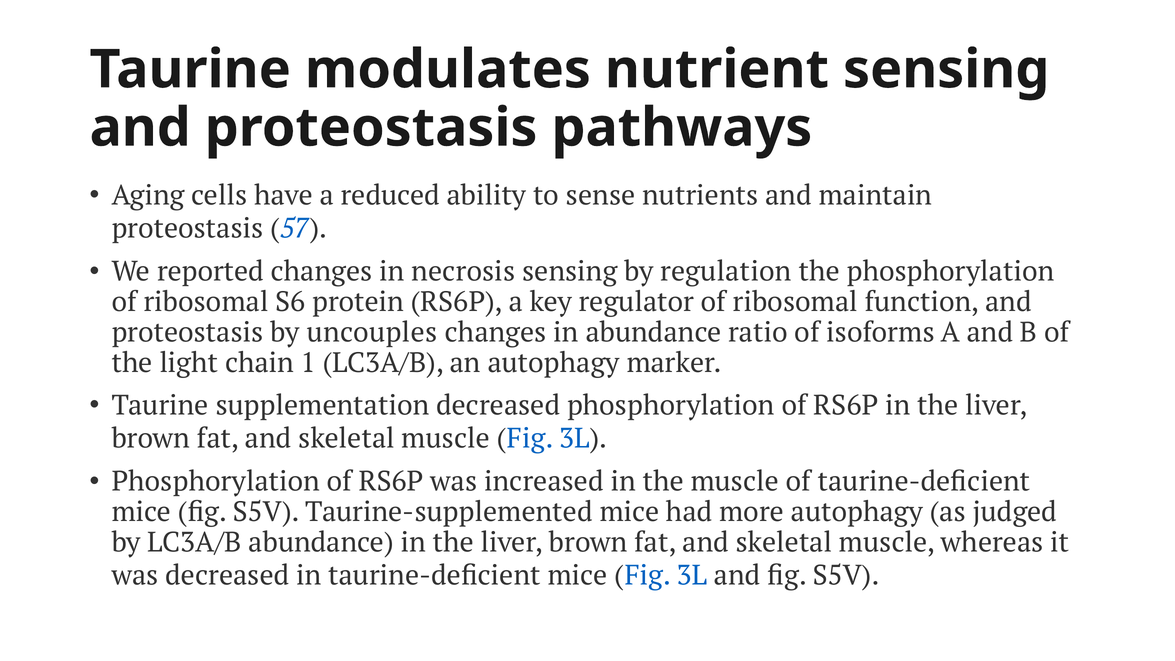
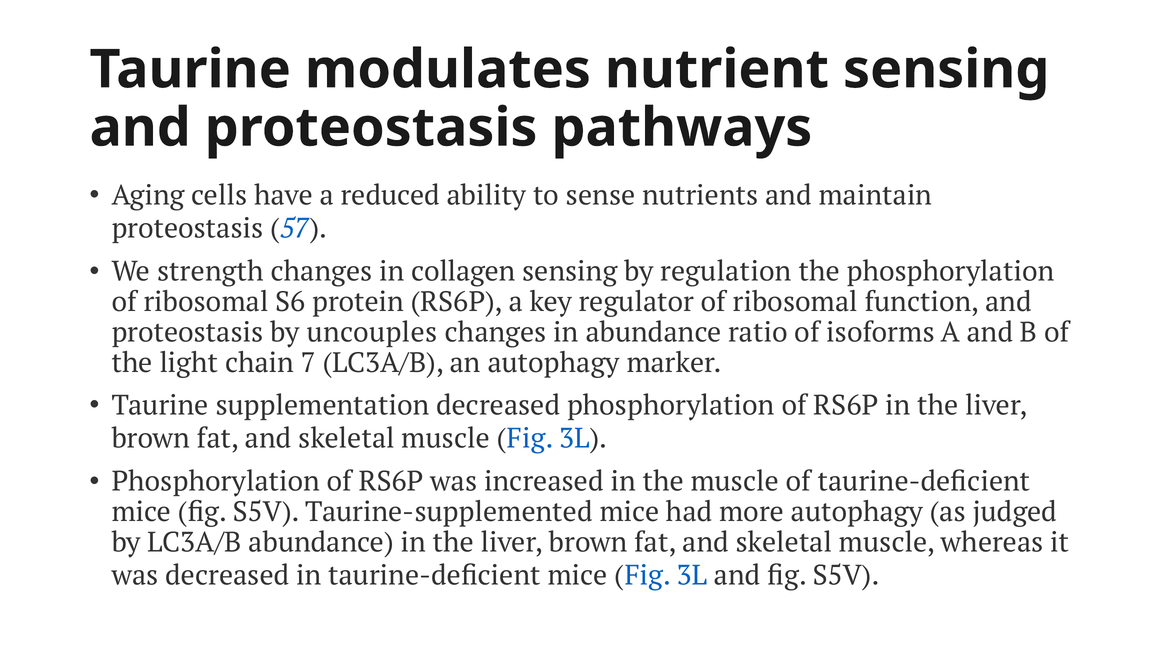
reported: reported -> strength (210, 272)
necrosis: necrosis -> collagen (463, 272)
1: 1 -> 7 (308, 363)
